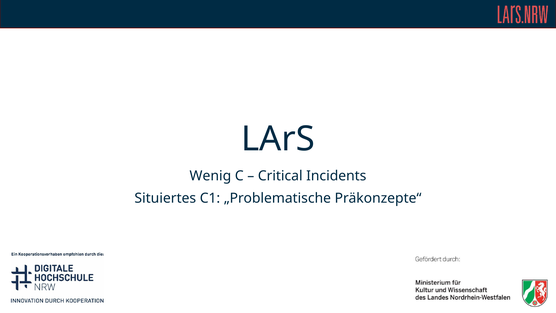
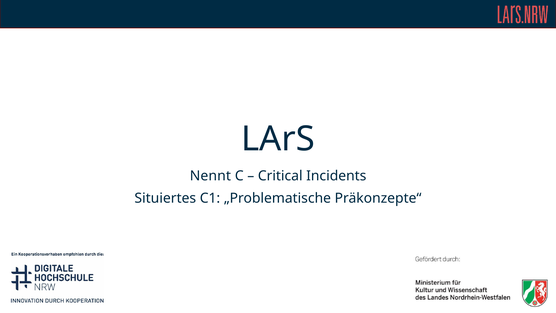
Wenig: Wenig -> Nennt (210, 176)
